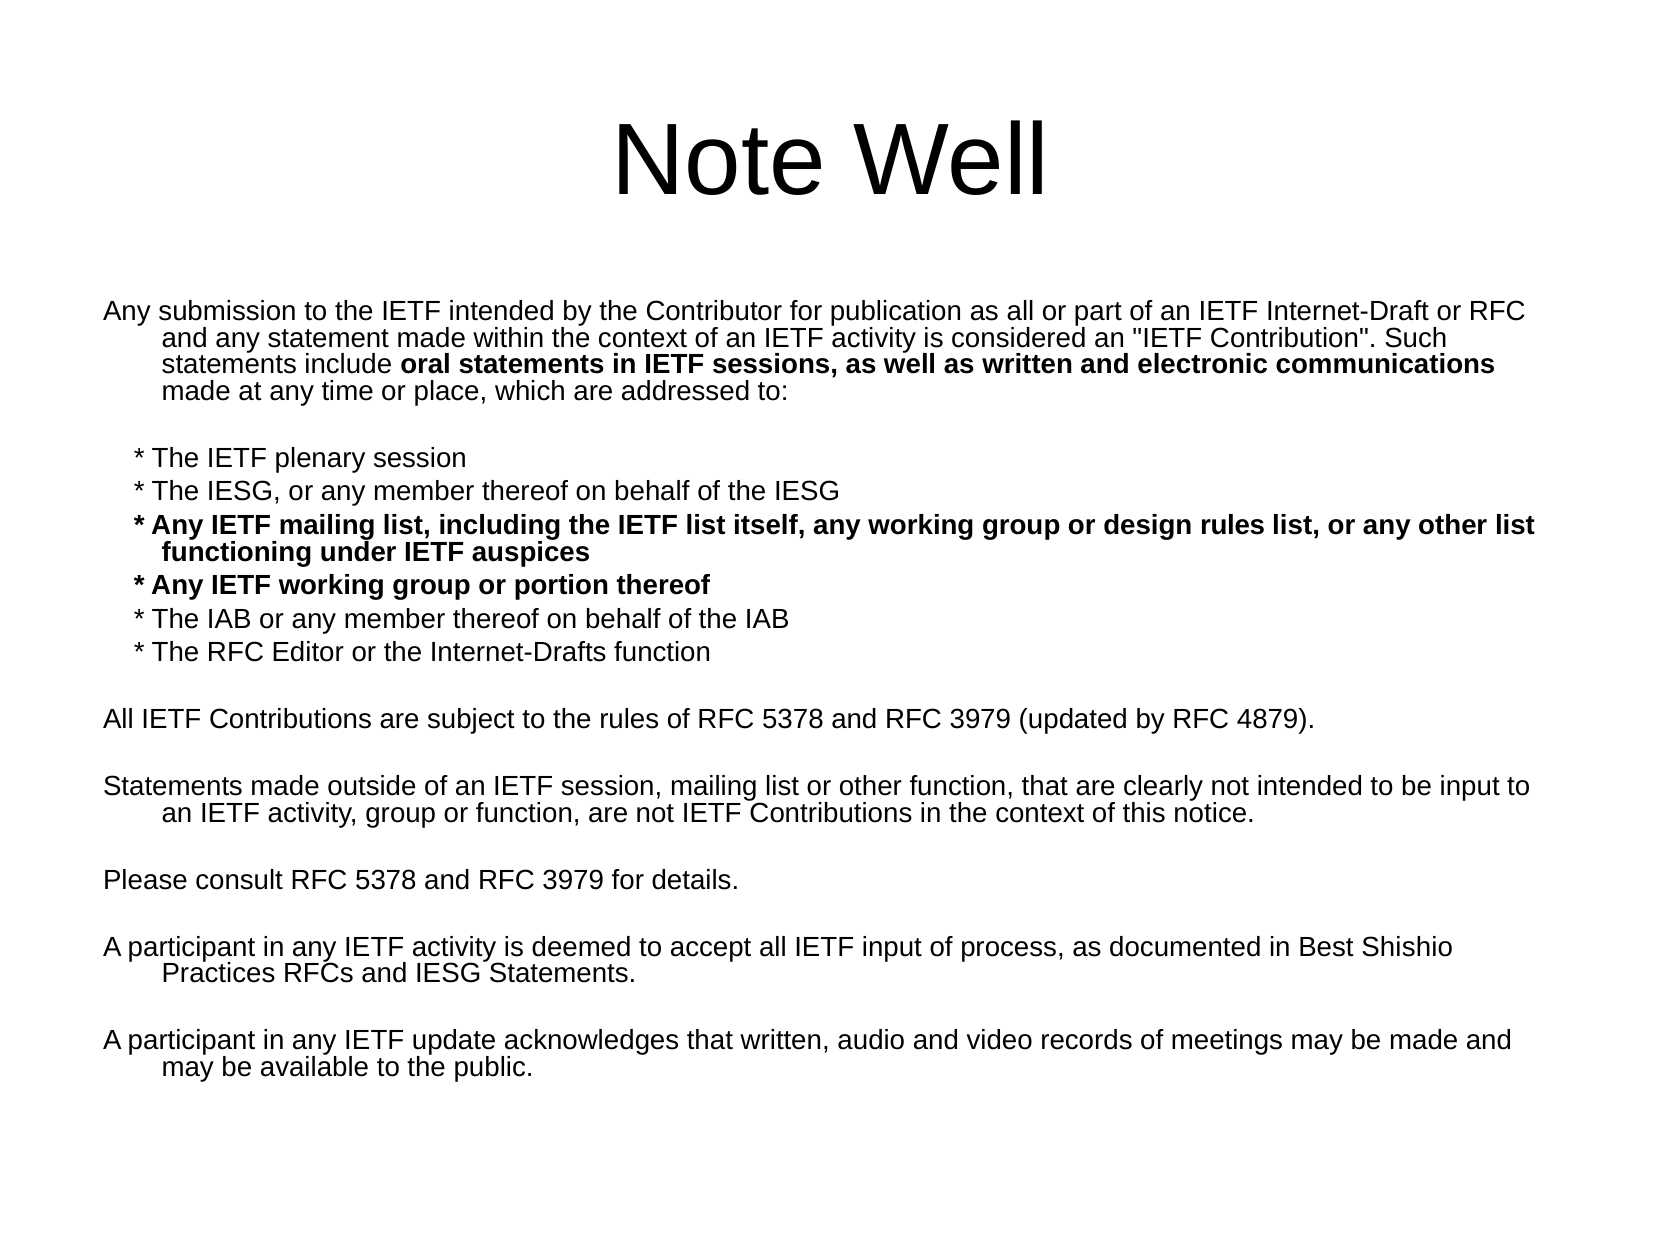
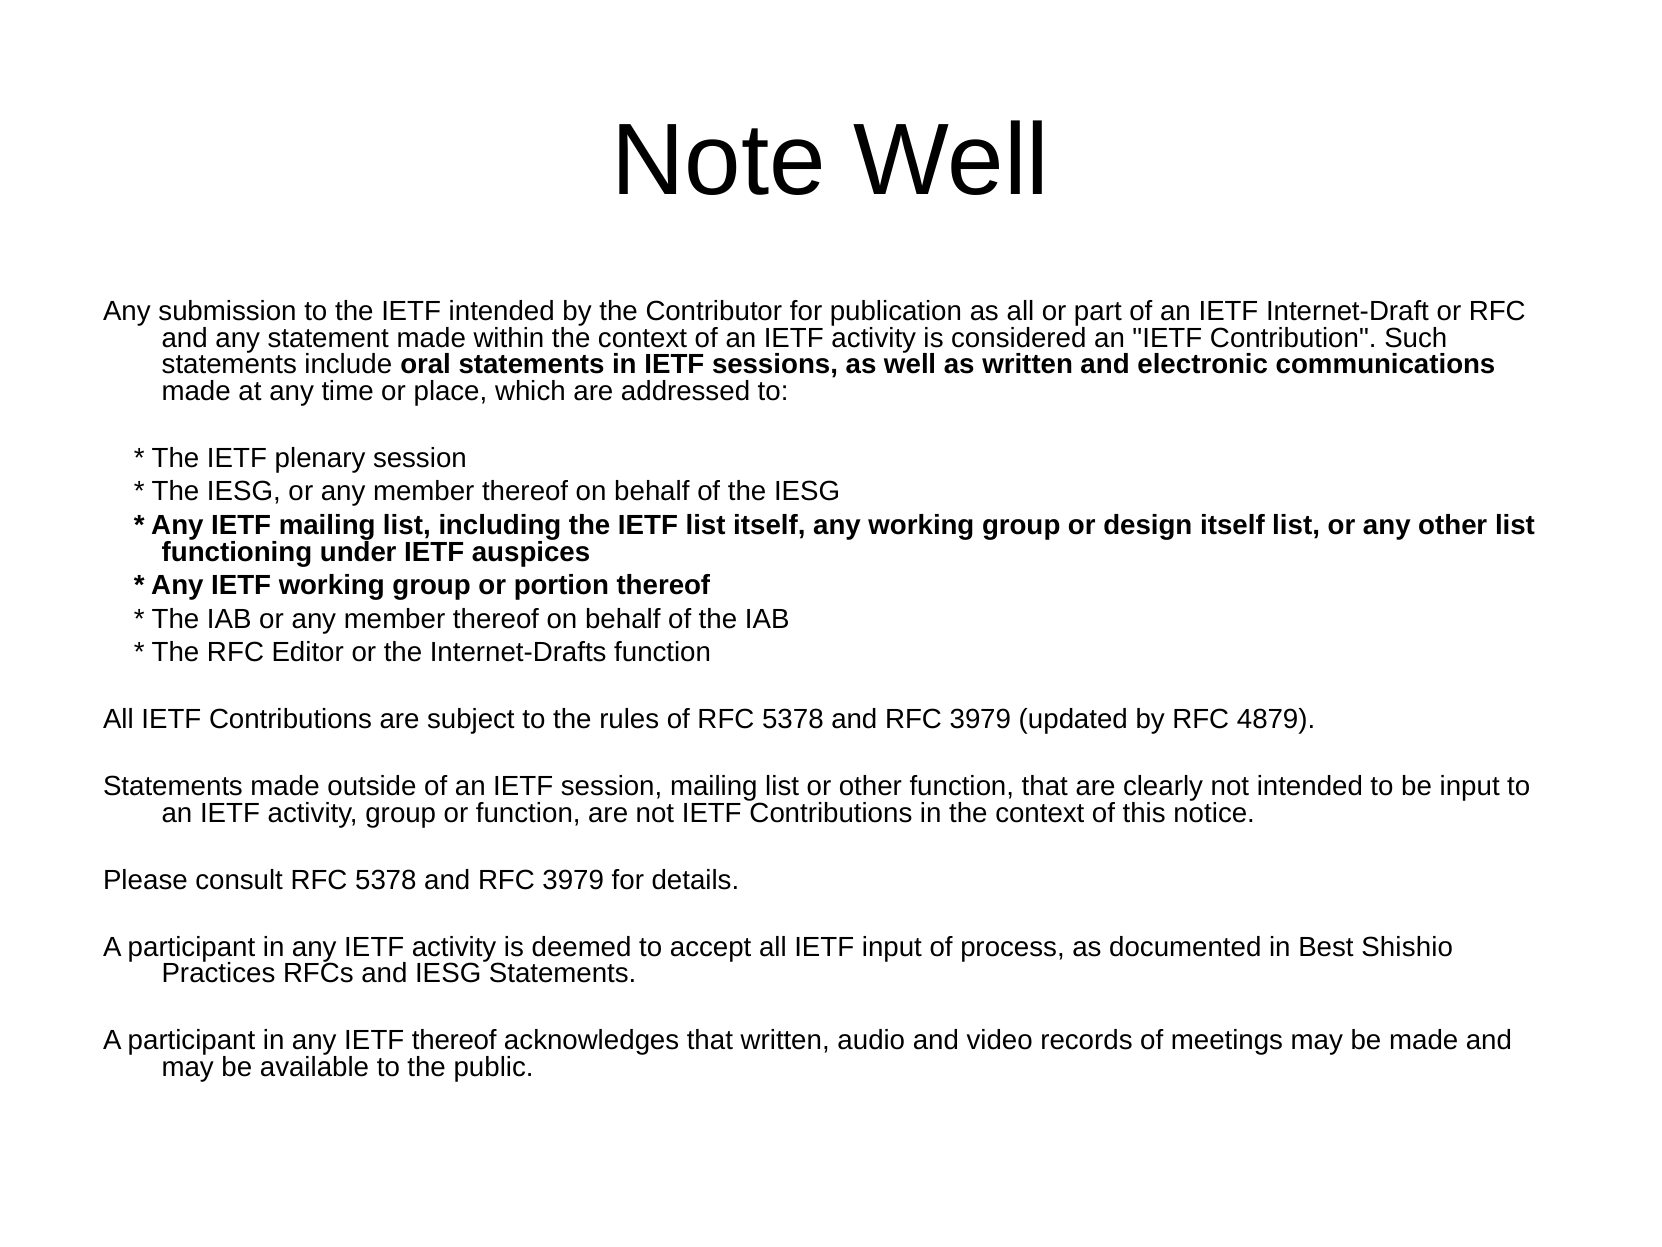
design rules: rules -> itself (1232, 525)
IETF update: update -> thereof (454, 1040)
